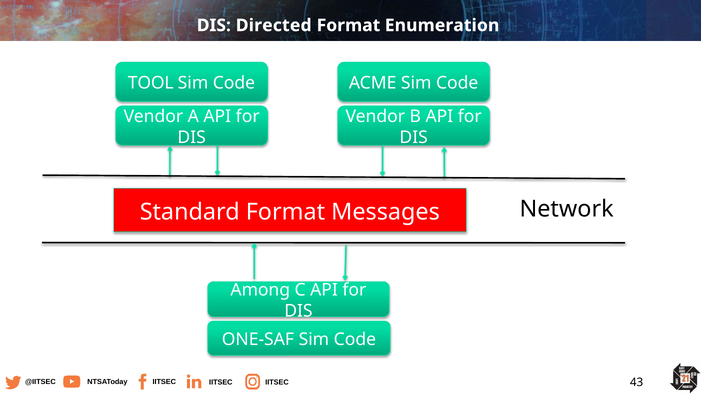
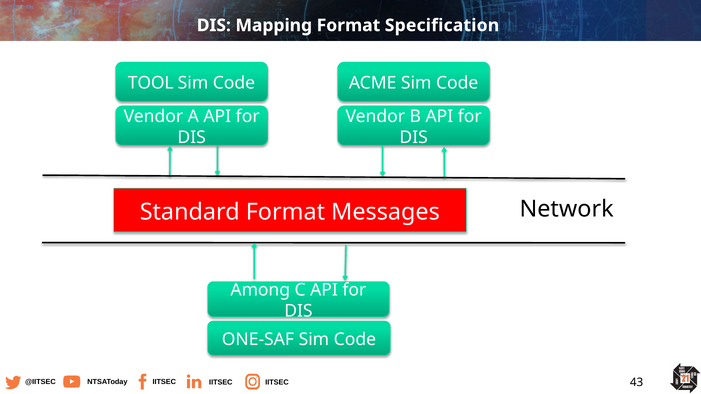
Directed: Directed -> Mapping (274, 25)
Enumeration: Enumeration -> Specification (442, 25)
